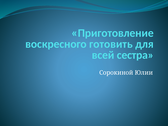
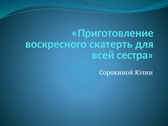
готовить: готовить -> скатерть (111, 44)
